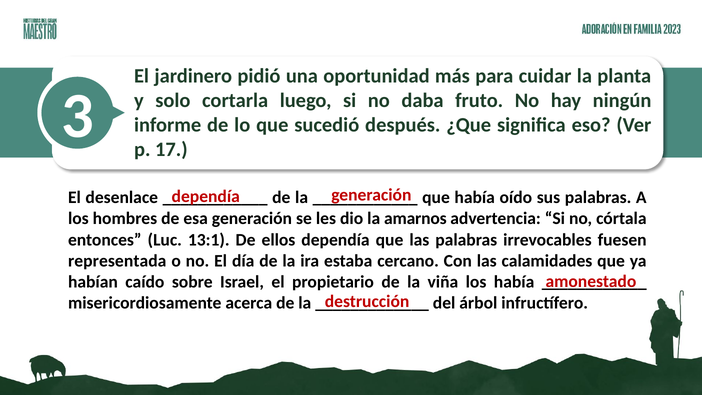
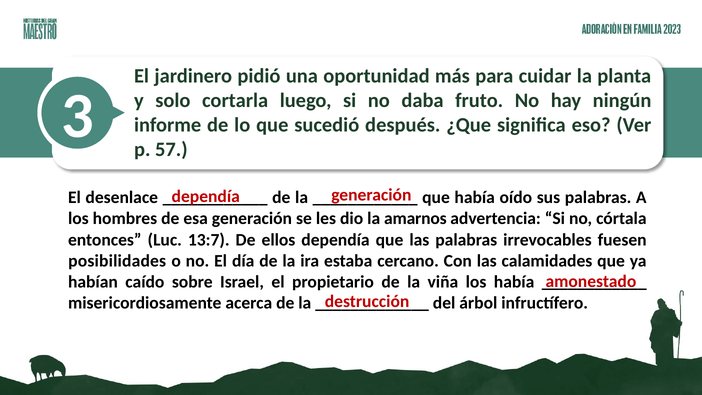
17: 17 -> 57 (171, 150)
13:1: 13:1 -> 13:7 (209, 240)
representada: representada -> posibilidades (117, 261)
